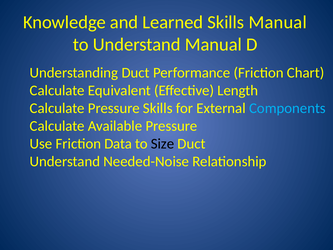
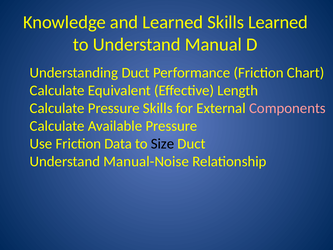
Skills Manual: Manual -> Learned (278, 22)
Components colour: light blue -> pink (287, 108)
Needed-Noise: Needed-Noise -> Manual-Noise (146, 161)
